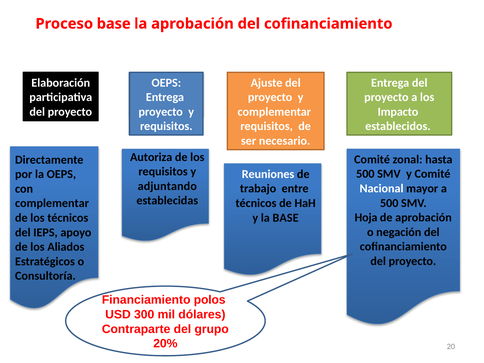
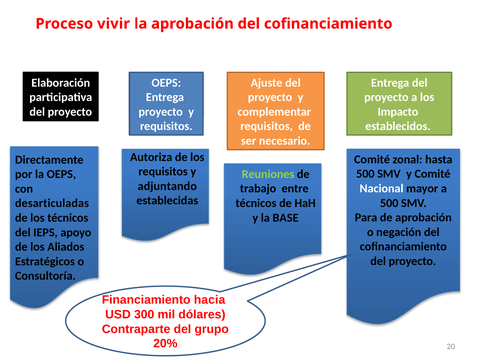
Proceso base: base -> vivir (114, 24)
Reuniones colour: white -> light green (268, 174)
complementar: complementar -> desarticuladas (52, 203)
Hoja: Hoja -> Para (366, 218)
polos: polos -> hacia (210, 300)
